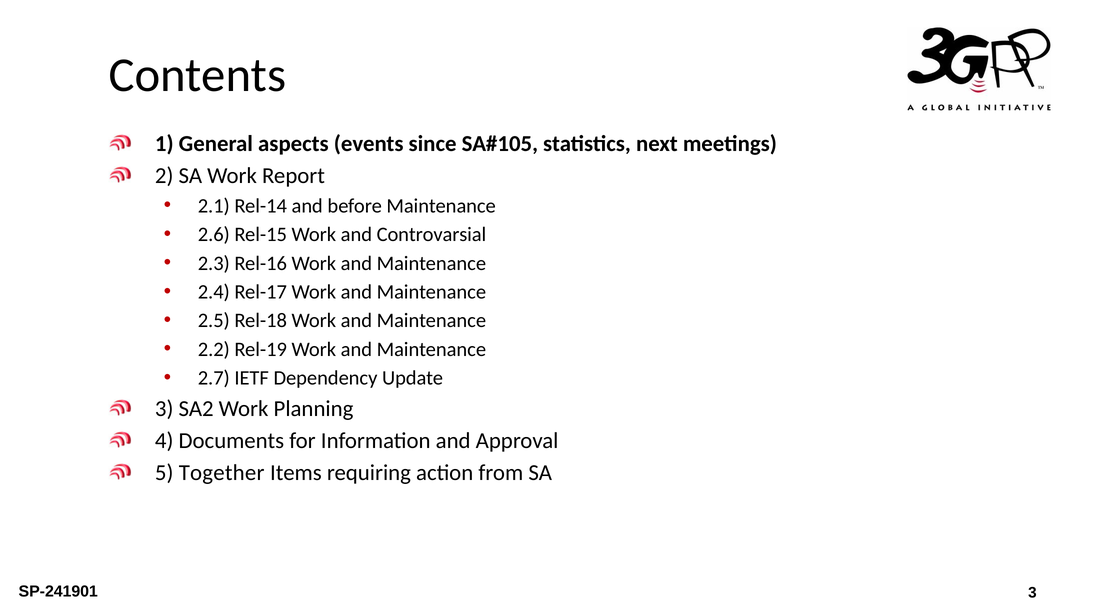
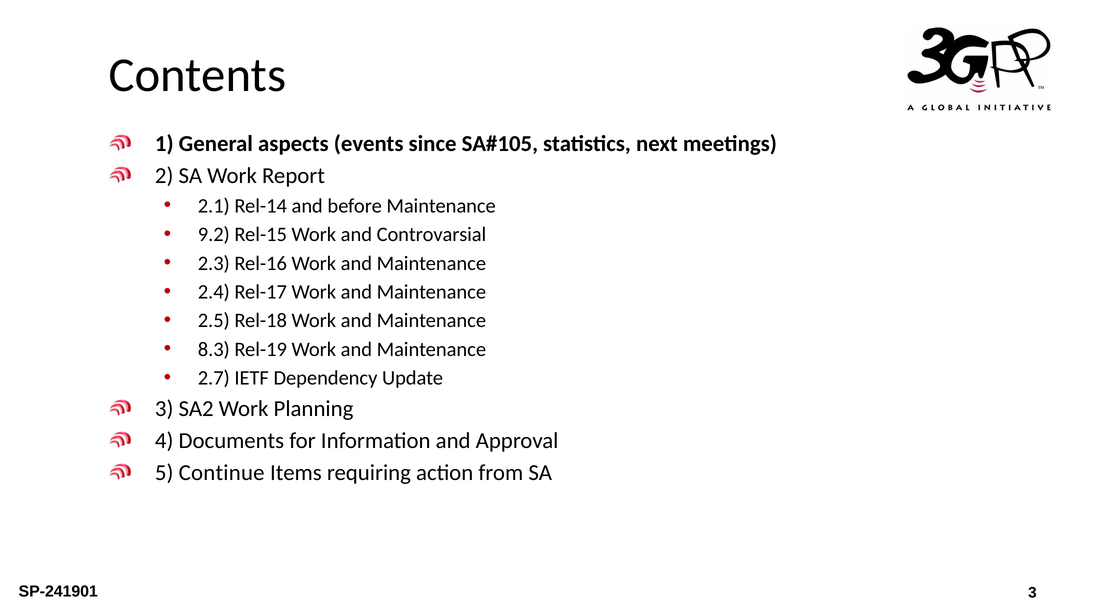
2.6: 2.6 -> 9.2 (214, 235)
2.2: 2.2 -> 8.3 (214, 350)
Together: Together -> Continue (222, 473)
